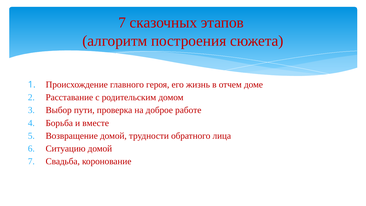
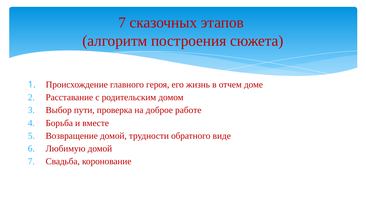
лица: лица -> виде (222, 136)
Ситуацию: Ситуацию -> Любимую (66, 149)
